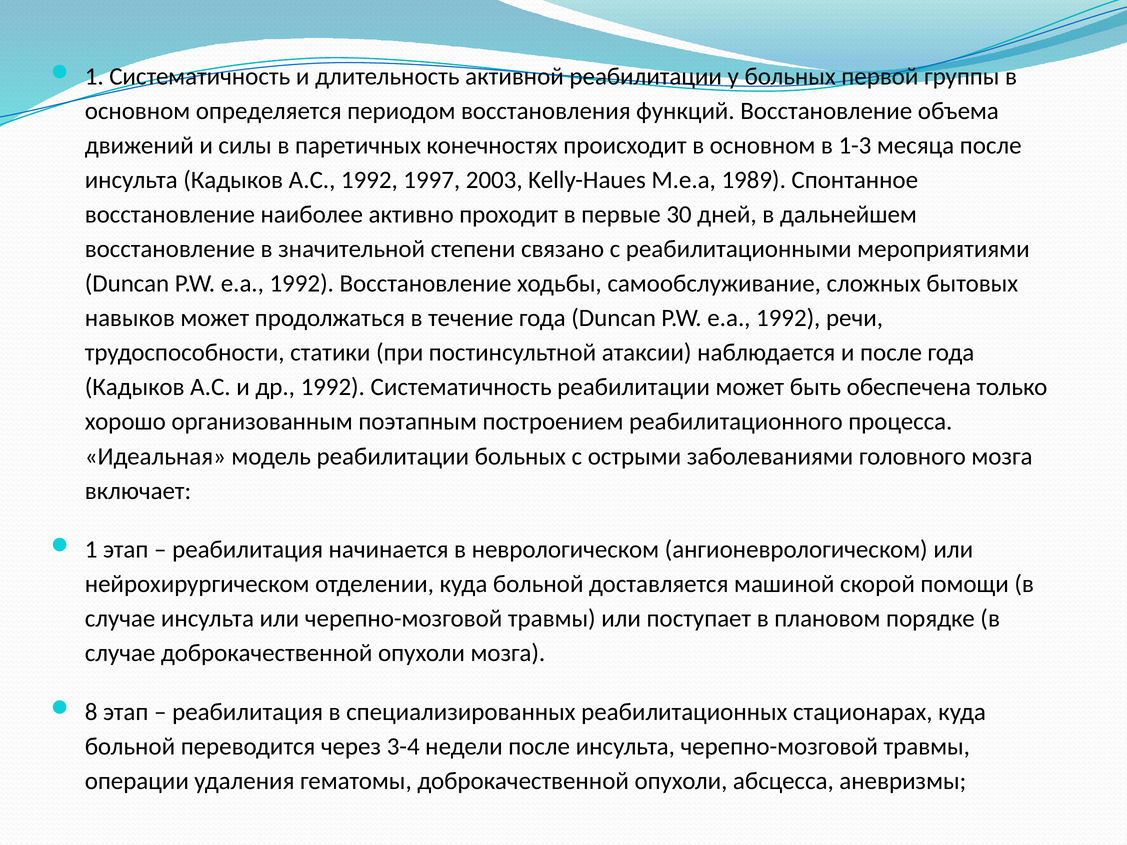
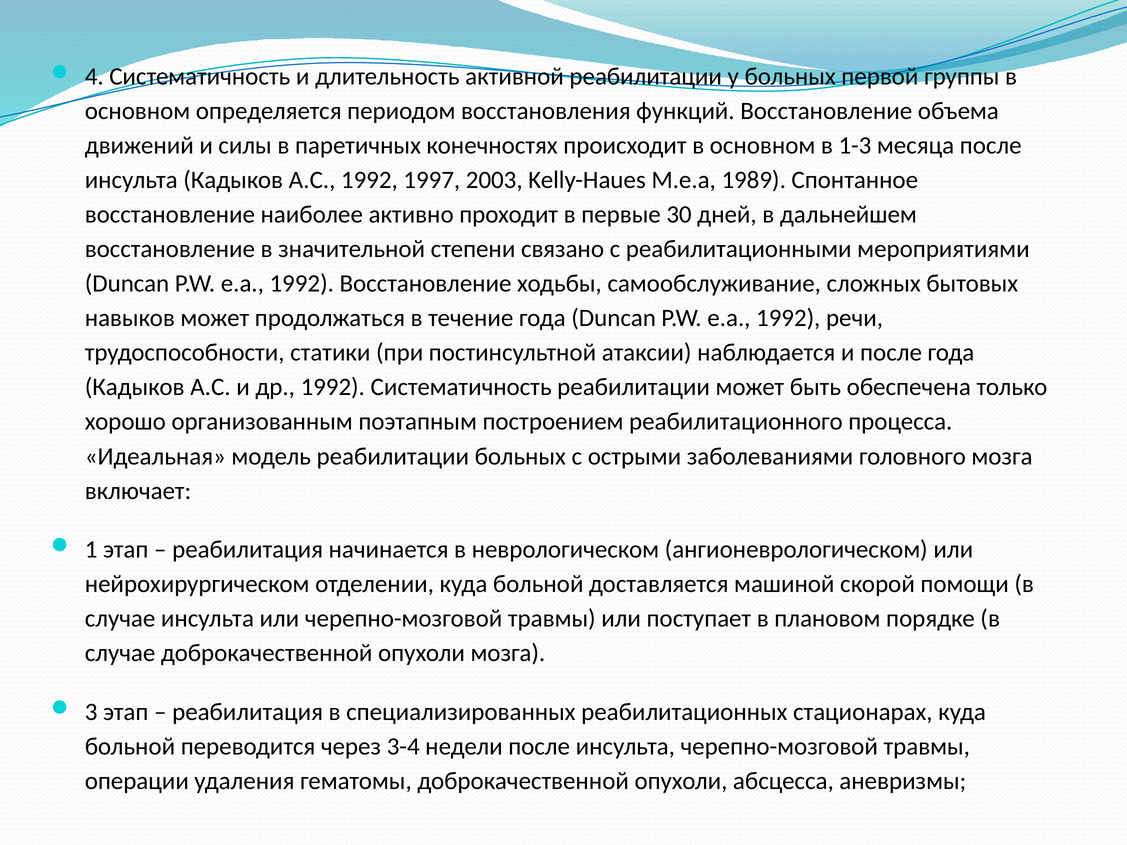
1: 1 -> 4 (94, 77)
8: 8 -> 3 (91, 712)
